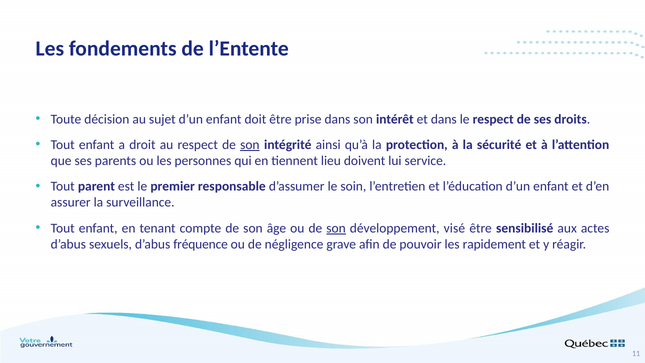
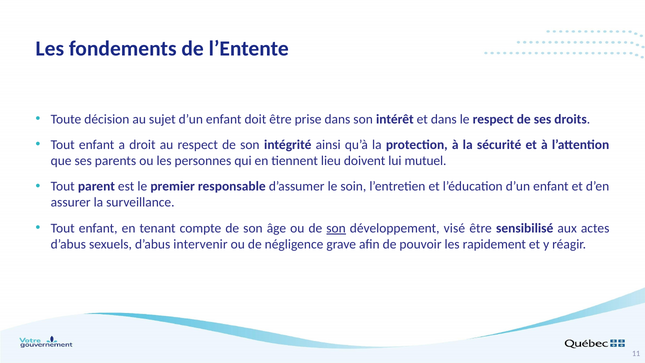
son underline: present -> none (250, 145)
service: service -> mutuel (425, 161)
fréquence: fréquence -> intervenir (200, 244)
